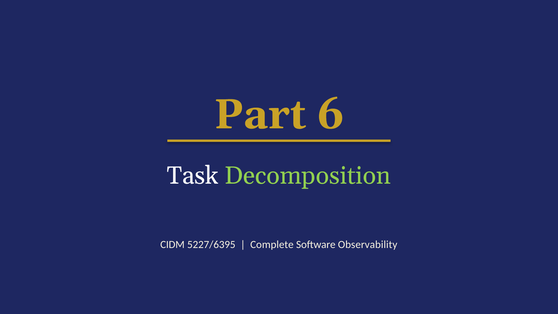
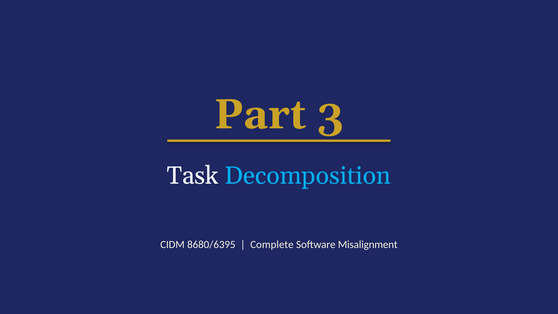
6: 6 -> 3 (330, 114)
Decomposition colour: light green -> light blue (308, 176)
5227/6395: 5227/6395 -> 8680/6395 (211, 244)
Observability: Observability -> Misalignment (368, 244)
